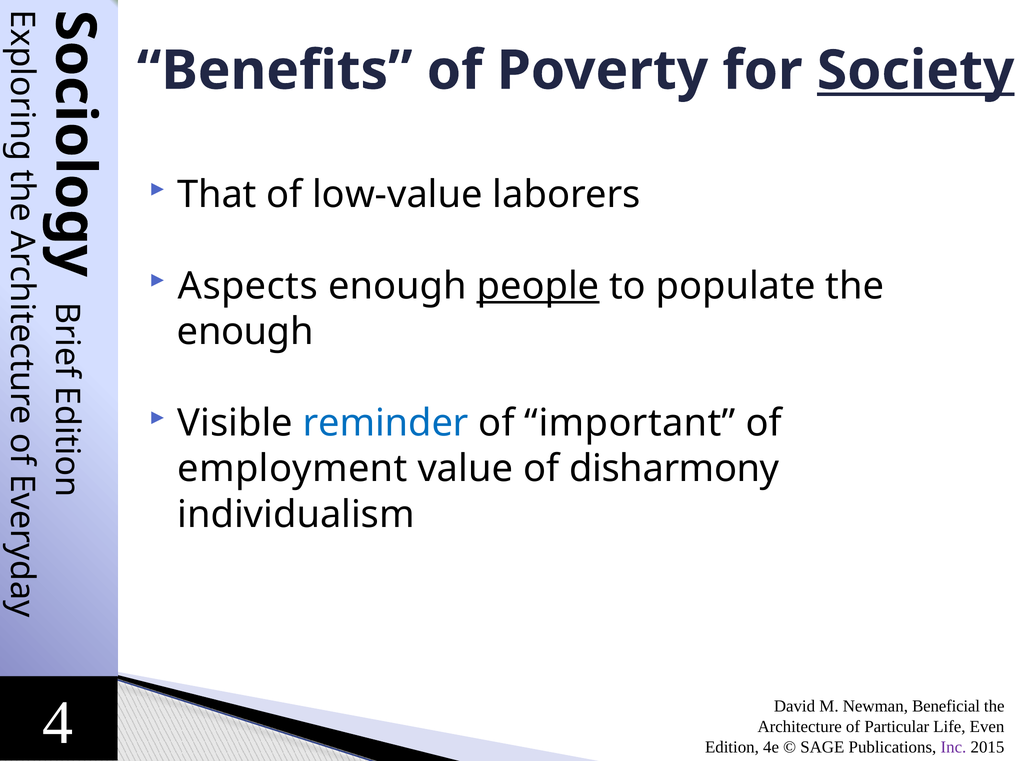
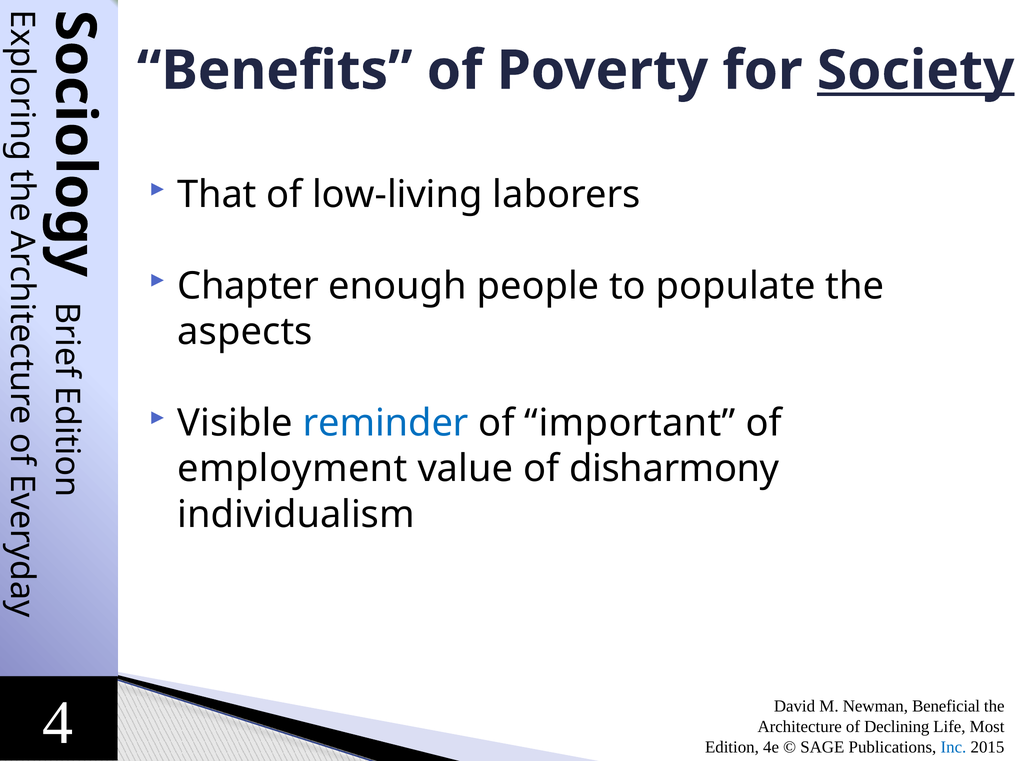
low-value: low-value -> low-living (397, 195)
Aspects: Aspects -> Chapter (248, 286)
people underline: present -> none (538, 286)
enough: enough -> aspects (245, 332)
Particular: Particular -> Declining (897, 727)
Even: Even -> Most (987, 727)
Inc colour: purple -> blue (953, 747)
